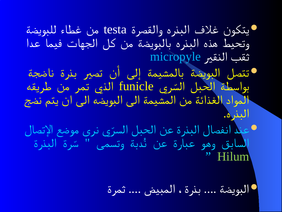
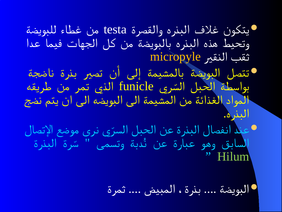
micropyle colour: light blue -> yellow (176, 56)
